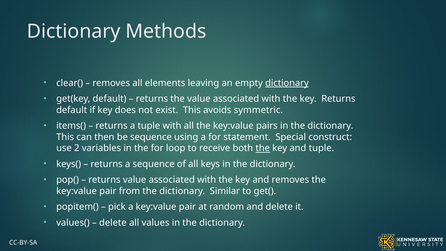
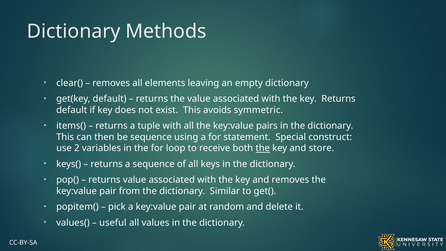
dictionary underline: present -> none (287, 83)
and tuple: tuple -> store (322, 148)
delete: delete -> useful (113, 223)
